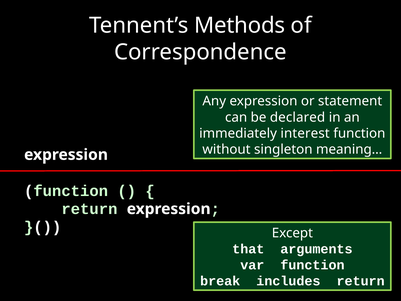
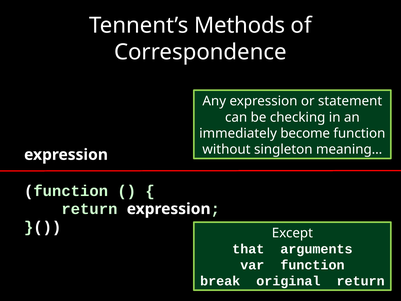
declared: declared -> checking (298, 117)
interest: interest -> become (305, 133)
includes: includes -> original (288, 281)
